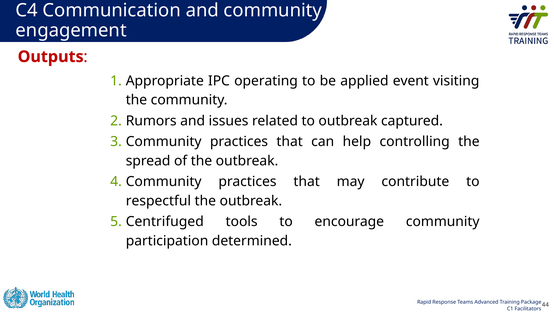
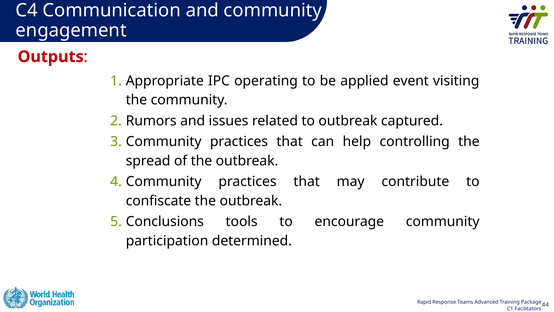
respectful: respectful -> confiscate (158, 201)
Centrifuged: Centrifuged -> Conclusions (165, 221)
